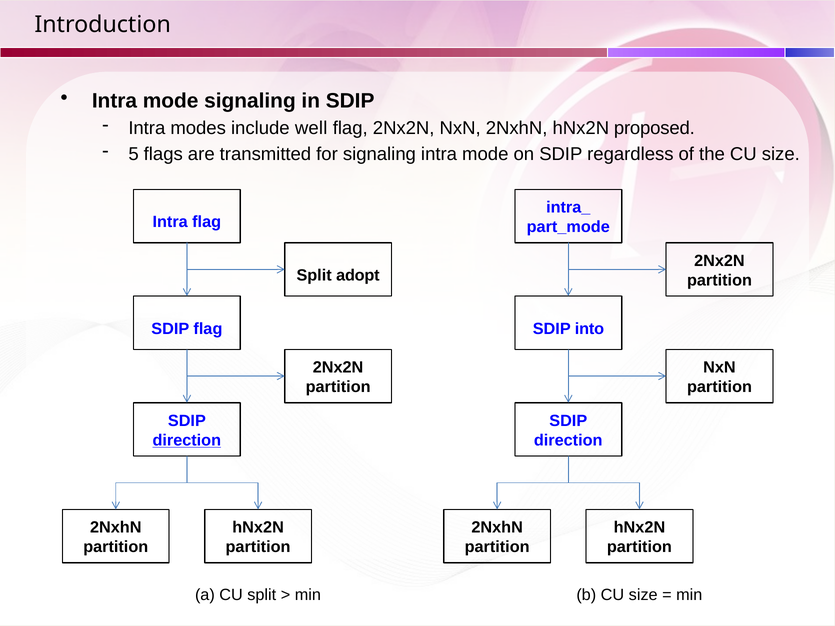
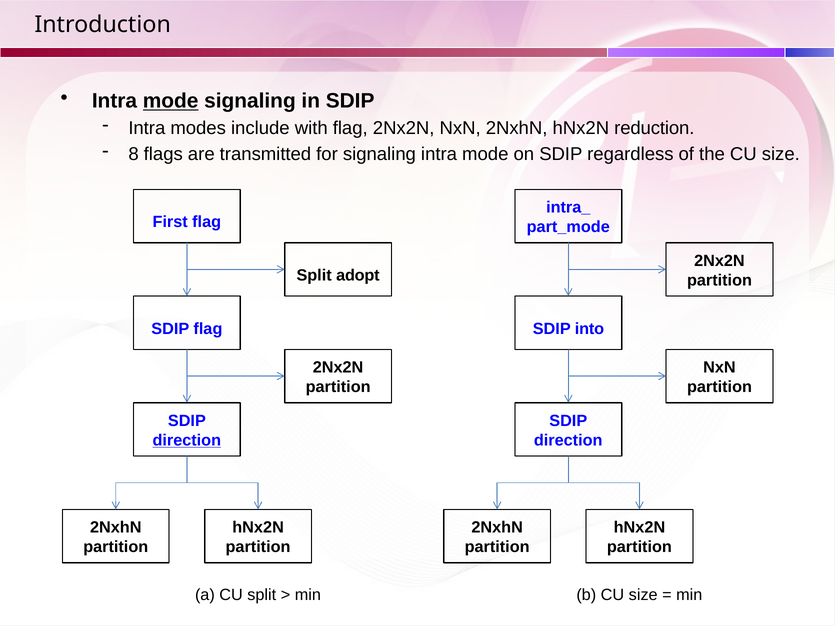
mode underline: none -> present (171, 101)
well: well -> with (311, 128)
proposed: proposed -> reduction (654, 128)
5: 5 -> 8 (134, 154)
Intra: Intra -> First (170, 222)
